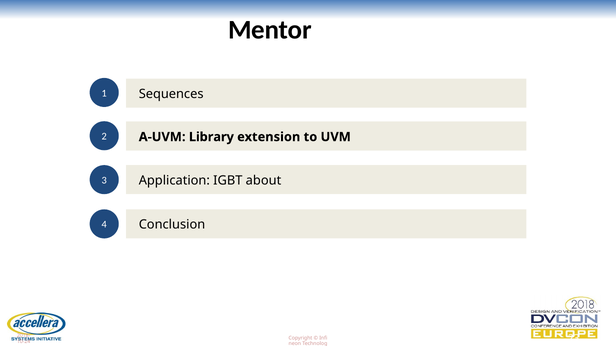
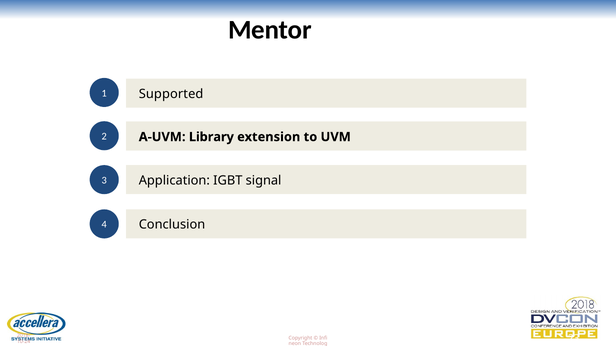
Sequences: Sequences -> Supported (171, 94)
about: about -> signal (264, 181)
